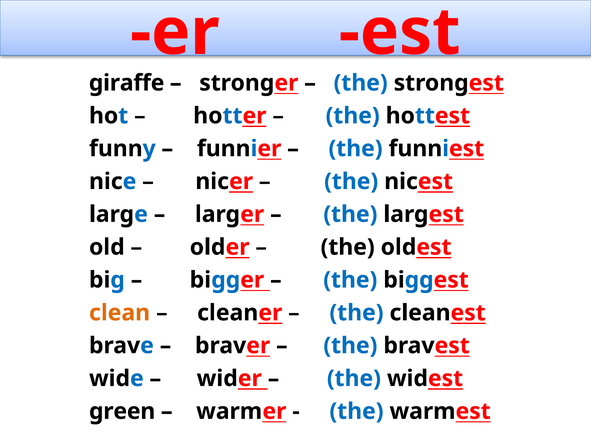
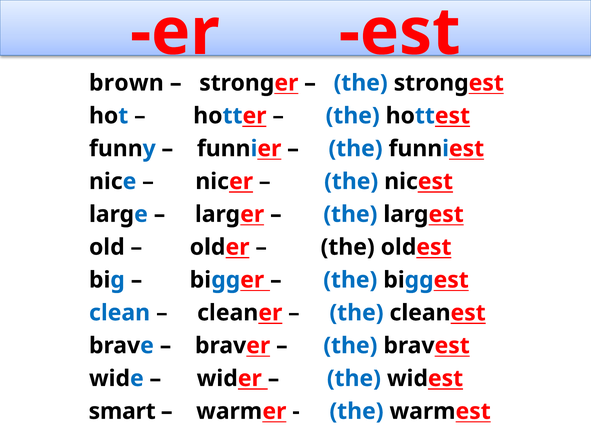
giraffe: giraffe -> brown (126, 83)
clean colour: orange -> blue (120, 313)
green: green -> smart (122, 412)
